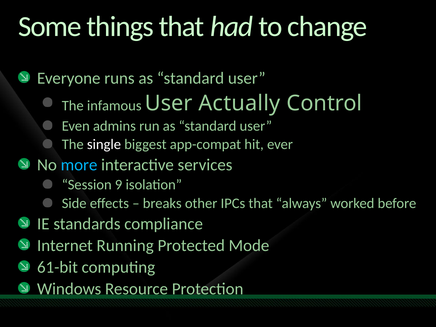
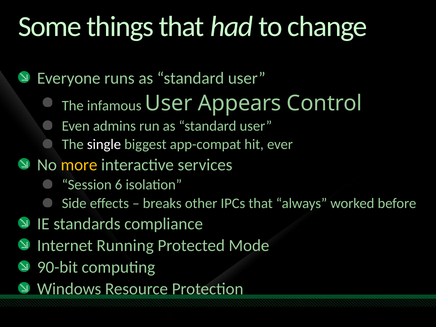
Actually: Actually -> Appears (240, 103)
more colour: light blue -> yellow (79, 165)
9: 9 -> 6 (119, 185)
61-bit: 61-bit -> 90-bit (57, 267)
